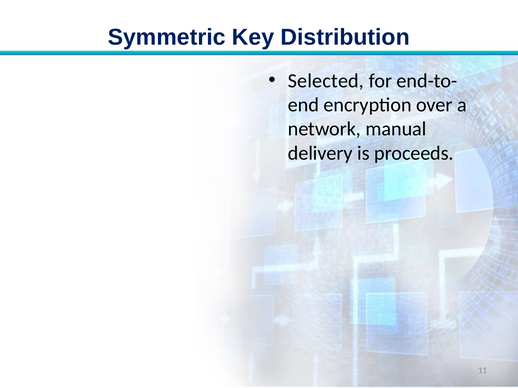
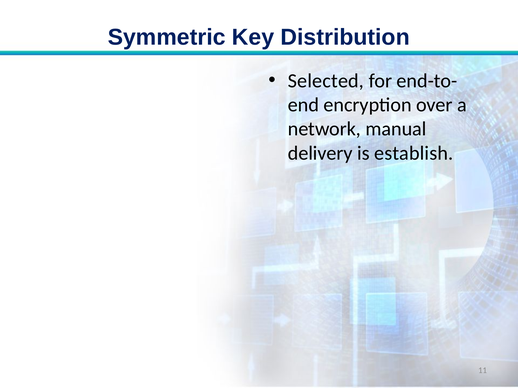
proceeds: proceeds -> establish (414, 153)
